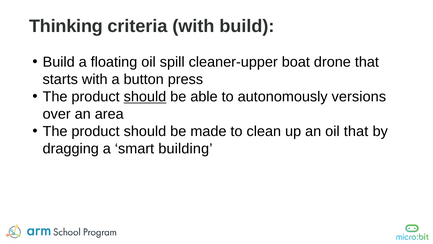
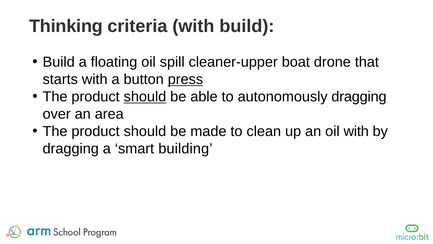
press underline: none -> present (185, 79)
autonomously versions: versions -> dragging (359, 97)
oil that: that -> with (356, 131)
